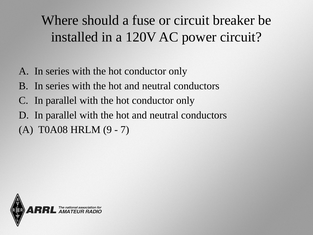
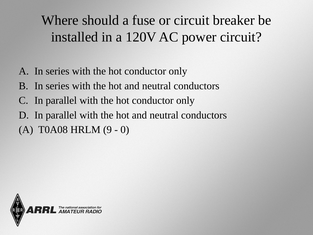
7: 7 -> 0 (125, 130)
